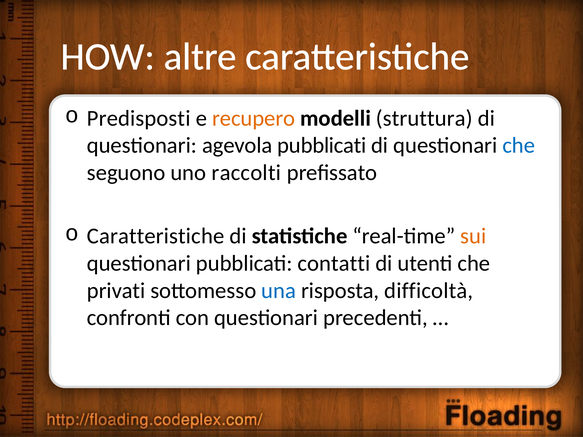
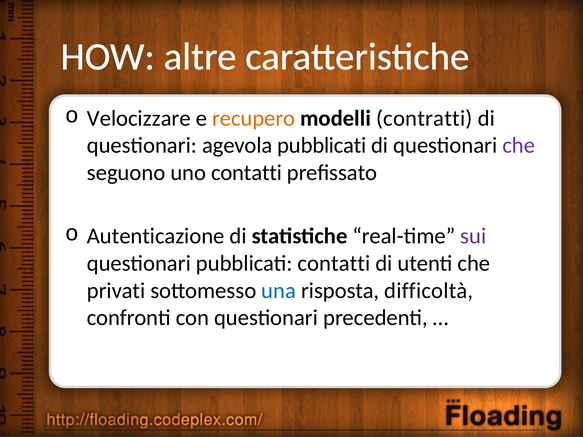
Predisposti: Predisposti -> Velocizzare (139, 118)
struttura: struttura -> contratti (424, 118)
che colour: blue -> purple (519, 146)
uno raccolti: raccolti -> contatti (247, 173)
Caratteristiche: Caratteristiche -> Autenticazione (156, 236)
sui colour: orange -> purple (473, 236)
